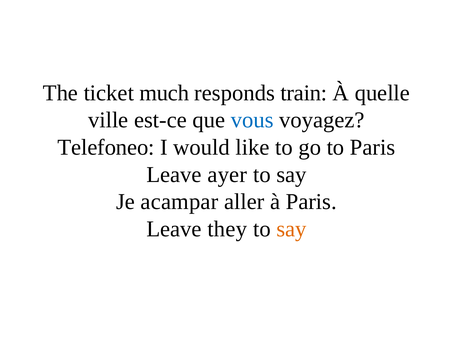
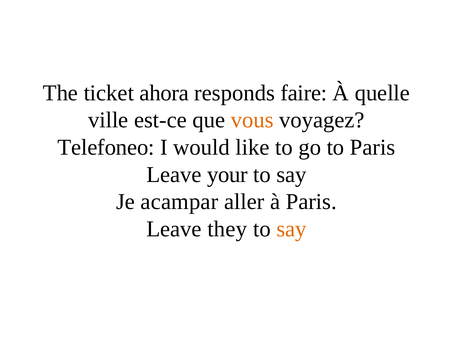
much: much -> ahora (164, 93)
train: train -> faire (304, 93)
vous colour: blue -> orange (252, 120)
ayer: ayer -> your (227, 174)
